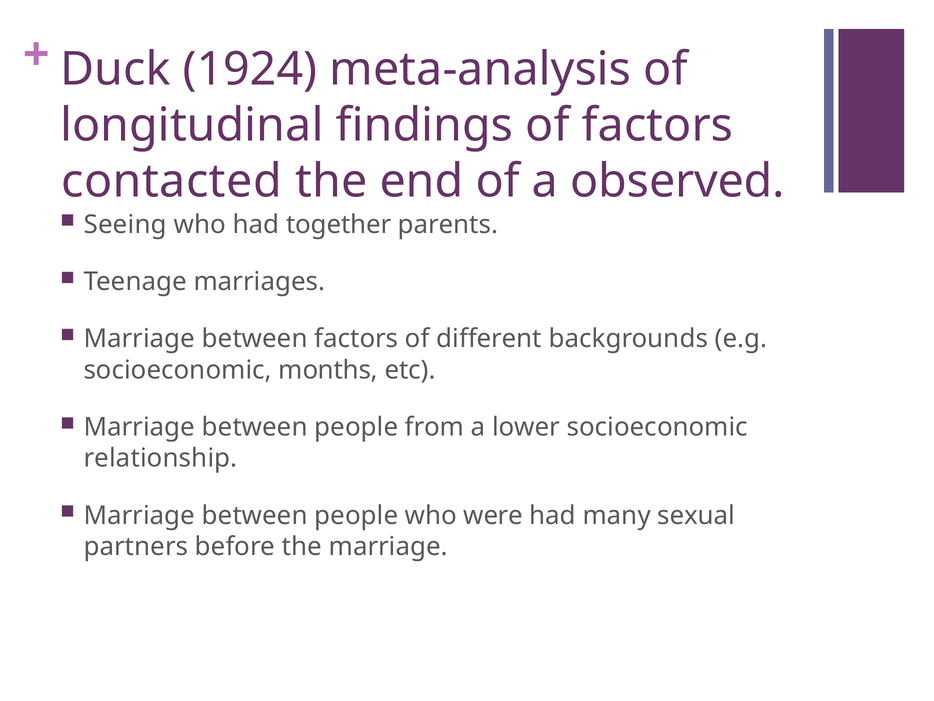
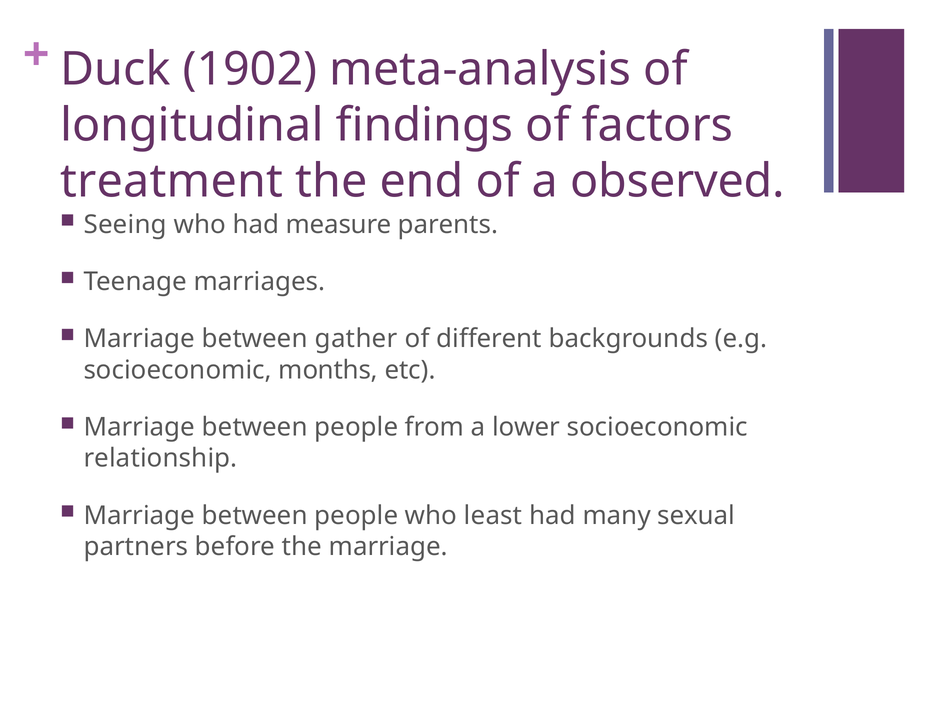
1924: 1924 -> 1902 (250, 69)
contacted: contacted -> treatment (172, 181)
together: together -> measure (339, 224)
between factors: factors -> gather (356, 339)
were: were -> least (493, 515)
